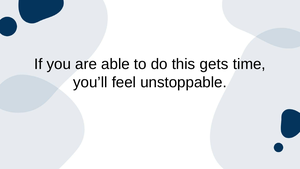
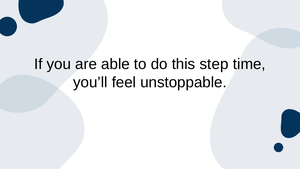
gets: gets -> step (214, 64)
